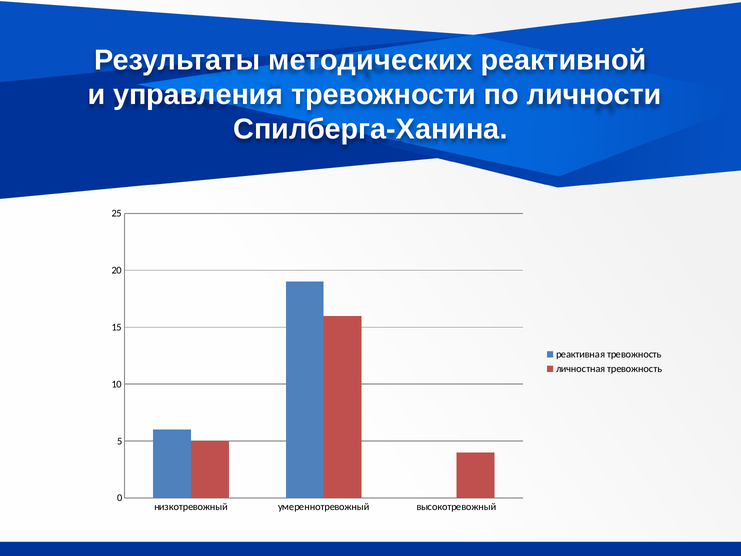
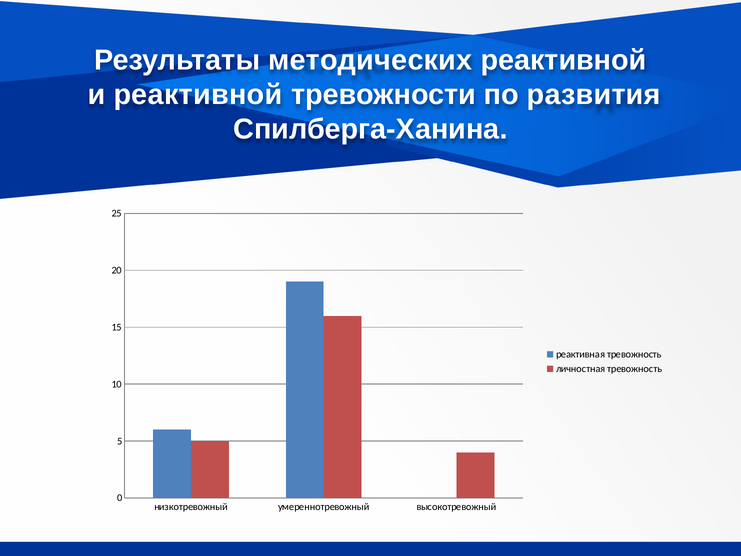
и управления: управления -> реактивной (198, 95)
личности: личности -> развития (594, 95)
